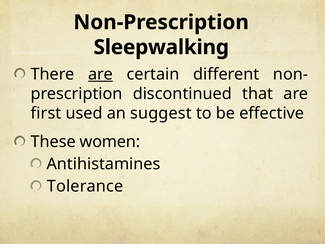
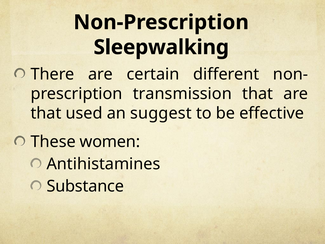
are underline: present -> none (101, 74)
discontinued: discontinued -> transmission (182, 94)
first: first -> that (46, 113)
Tolerance: Tolerance -> Substance (85, 186)
